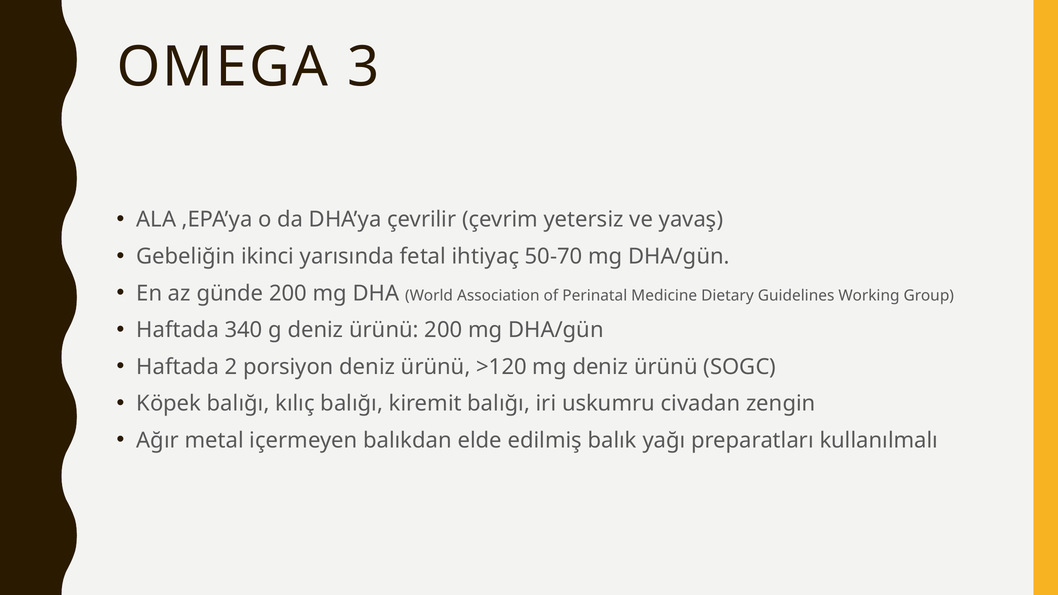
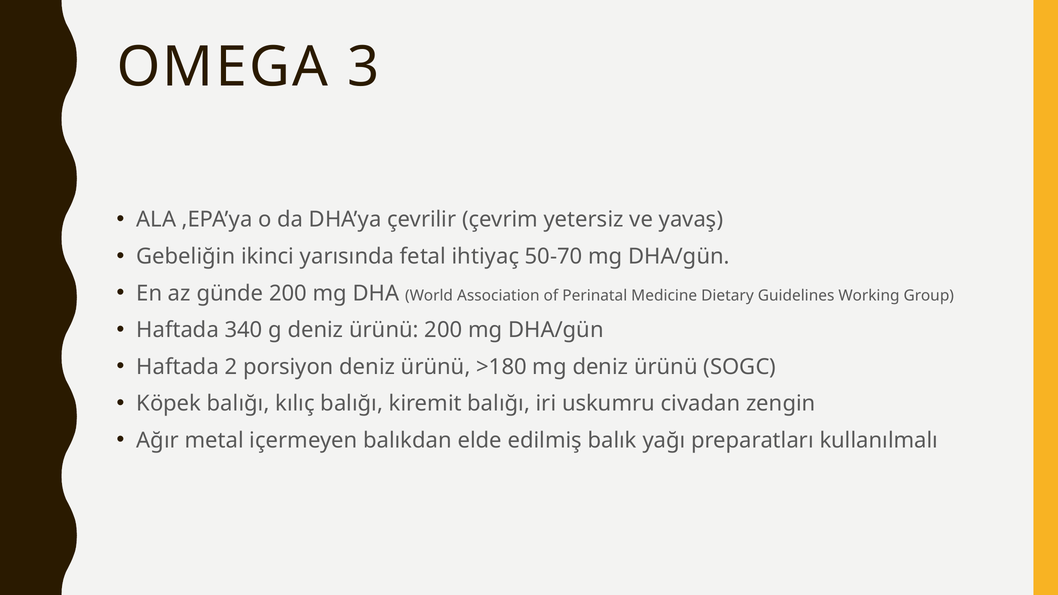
>120: >120 -> >180 (502, 367)
